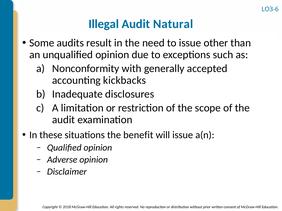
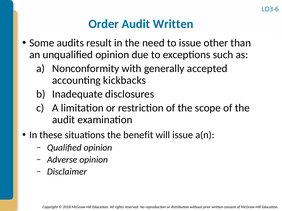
Illegal: Illegal -> Order (104, 24)
Audit Natural: Natural -> Written (173, 24)
